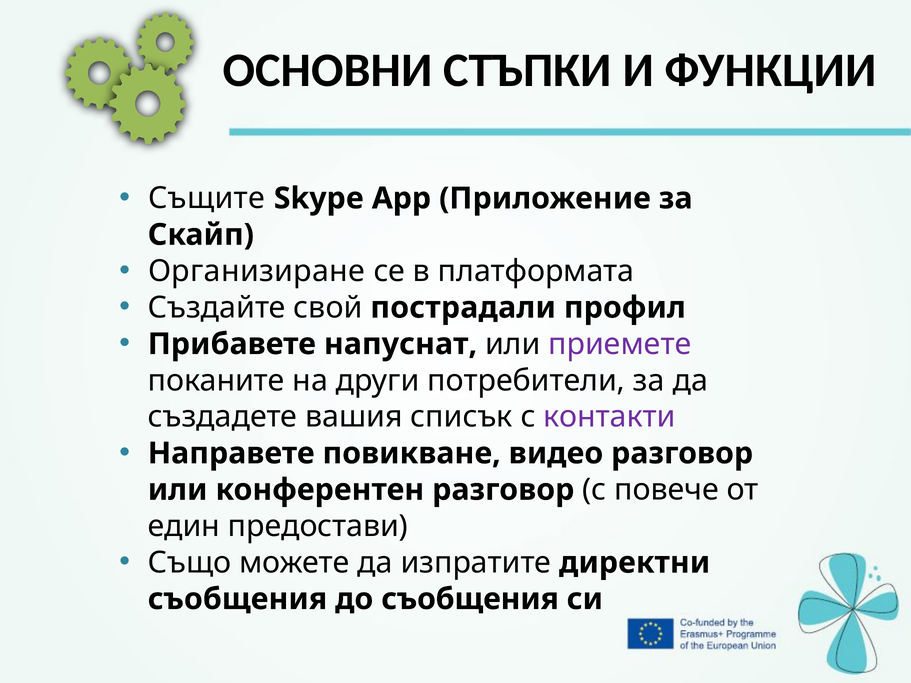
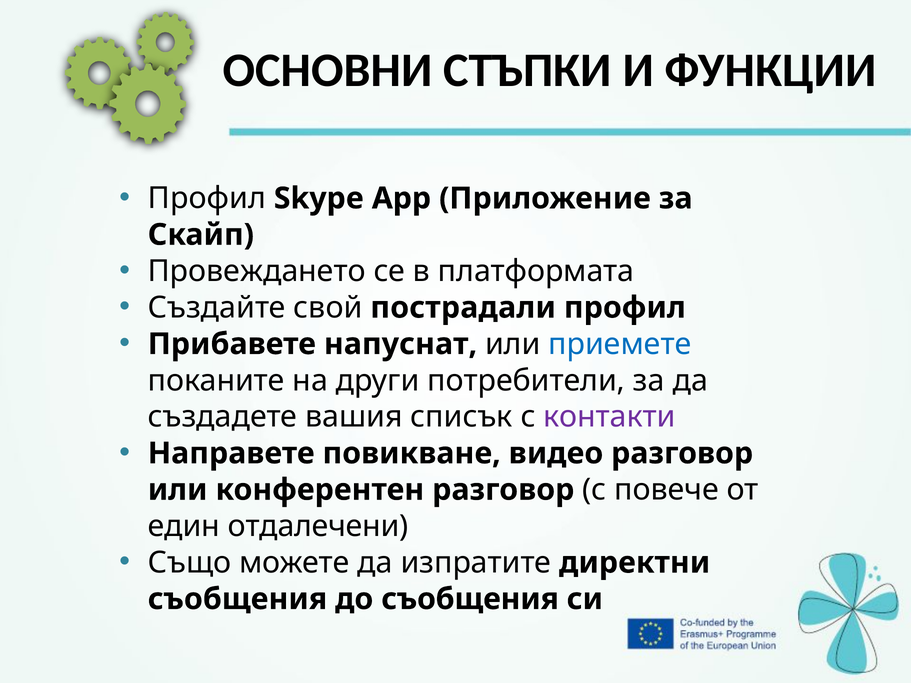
Същите: Същите -> Профил (207, 198)
Организиране: Организиране -> Провеждането (257, 271)
приемете colour: purple -> blue (620, 344)
предостави: предостави -> отдалечени (318, 526)
